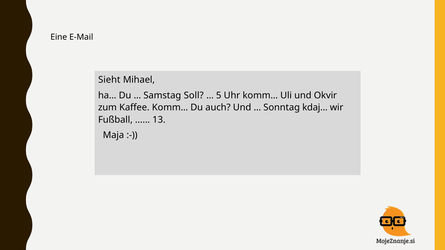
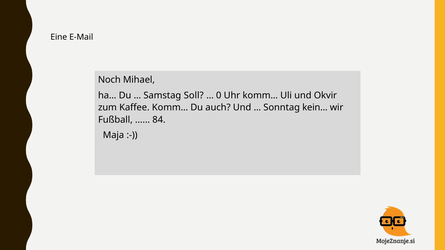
Sieht: Sieht -> Noch (109, 80)
5: 5 -> 0 (219, 95)
kdaj…: kdaj… -> kein… (315, 108)
13: 13 -> 84 (159, 120)
